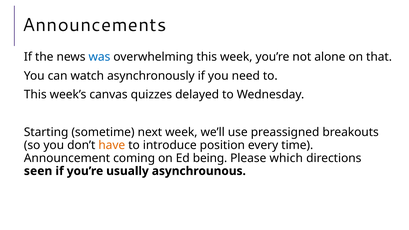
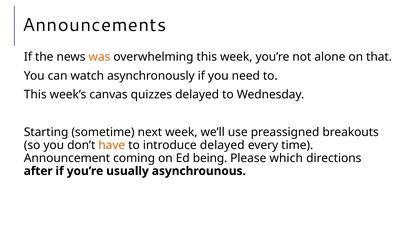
was colour: blue -> orange (99, 57)
introduce position: position -> delayed (222, 145)
seen: seen -> after (38, 171)
